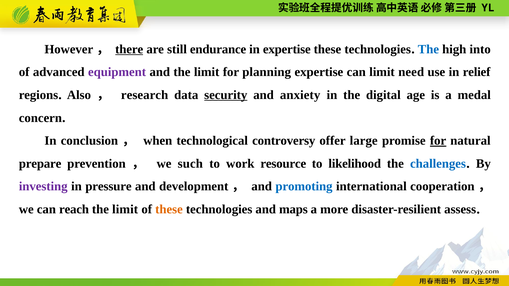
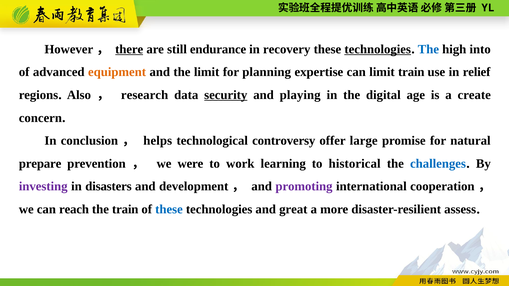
in expertise: expertise -> recovery (287, 49)
technologies underline: none -> present (378, 49)
equipment colour: purple -> orange (117, 72)
limit need: need -> train (411, 72)
anxiety: anxiety -> playing (300, 95)
medal: medal -> create (474, 95)
when: when -> helps (158, 141)
for underline: present -> none (438, 141)
such: such -> were (190, 164)
resource: resource -> learning (283, 164)
likelihood: likelihood -> historical (355, 164)
pressure: pressure -> disasters (108, 187)
promoting colour: blue -> purple (304, 187)
limit: limit -> train (125, 210)
these colour: orange -> blue (169, 210)
maps: maps -> great (293, 210)
